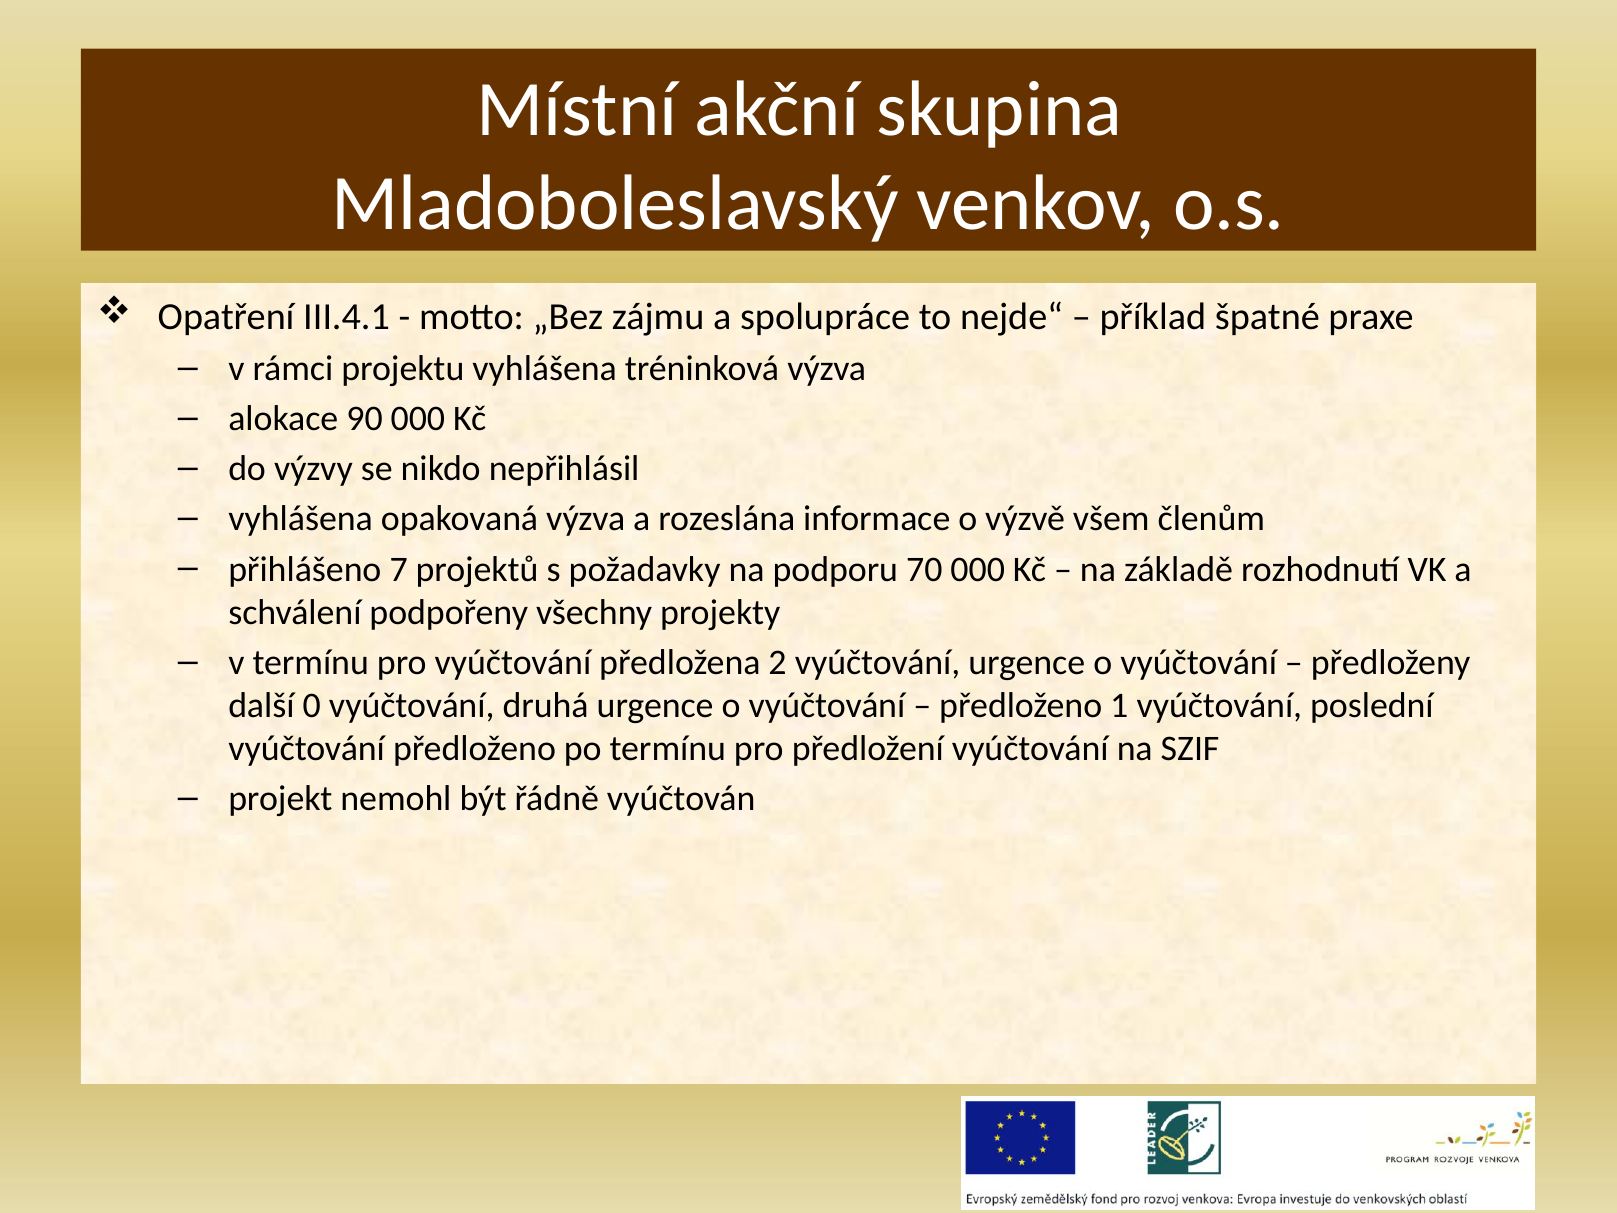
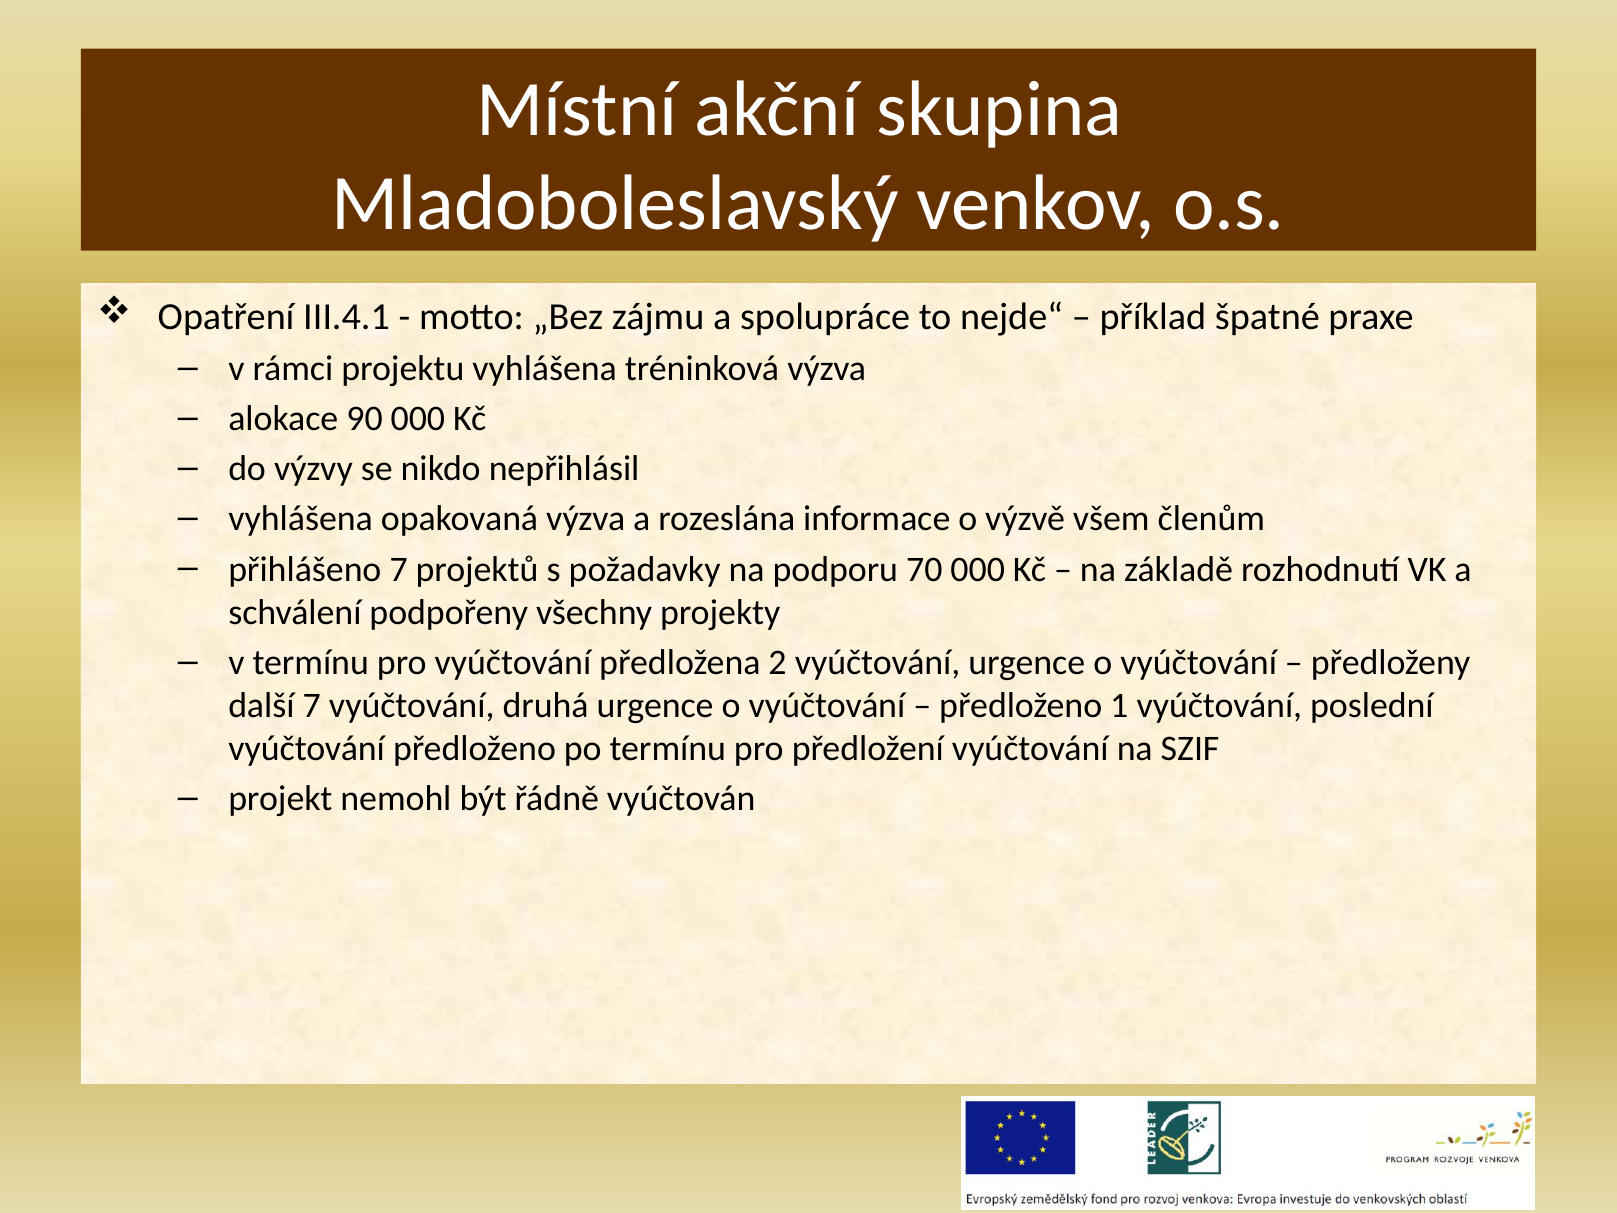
další 0: 0 -> 7 (312, 705)
